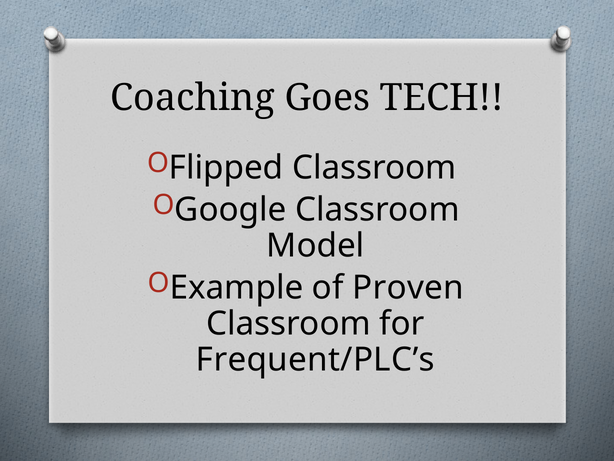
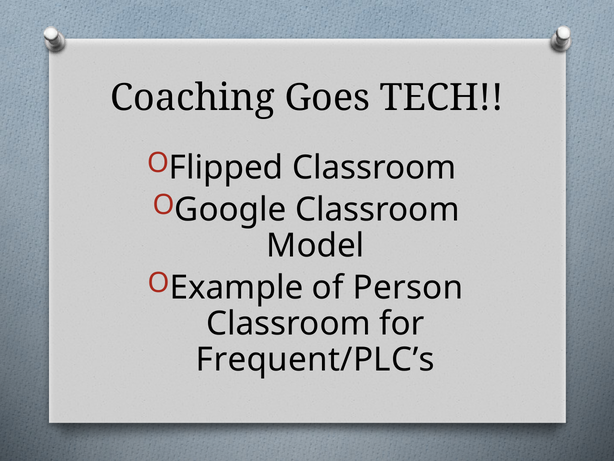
Proven: Proven -> Person (408, 288)
